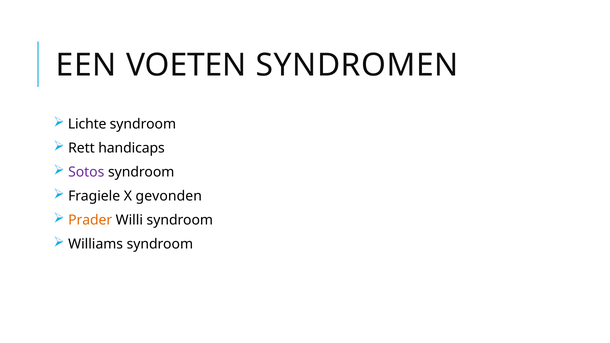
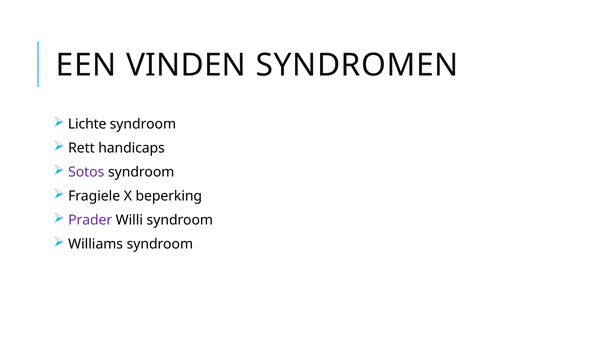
VOETEN: VOETEN -> VINDEN (186, 65)
gevonden: gevonden -> beperking (169, 196)
Prader colour: orange -> purple (90, 220)
